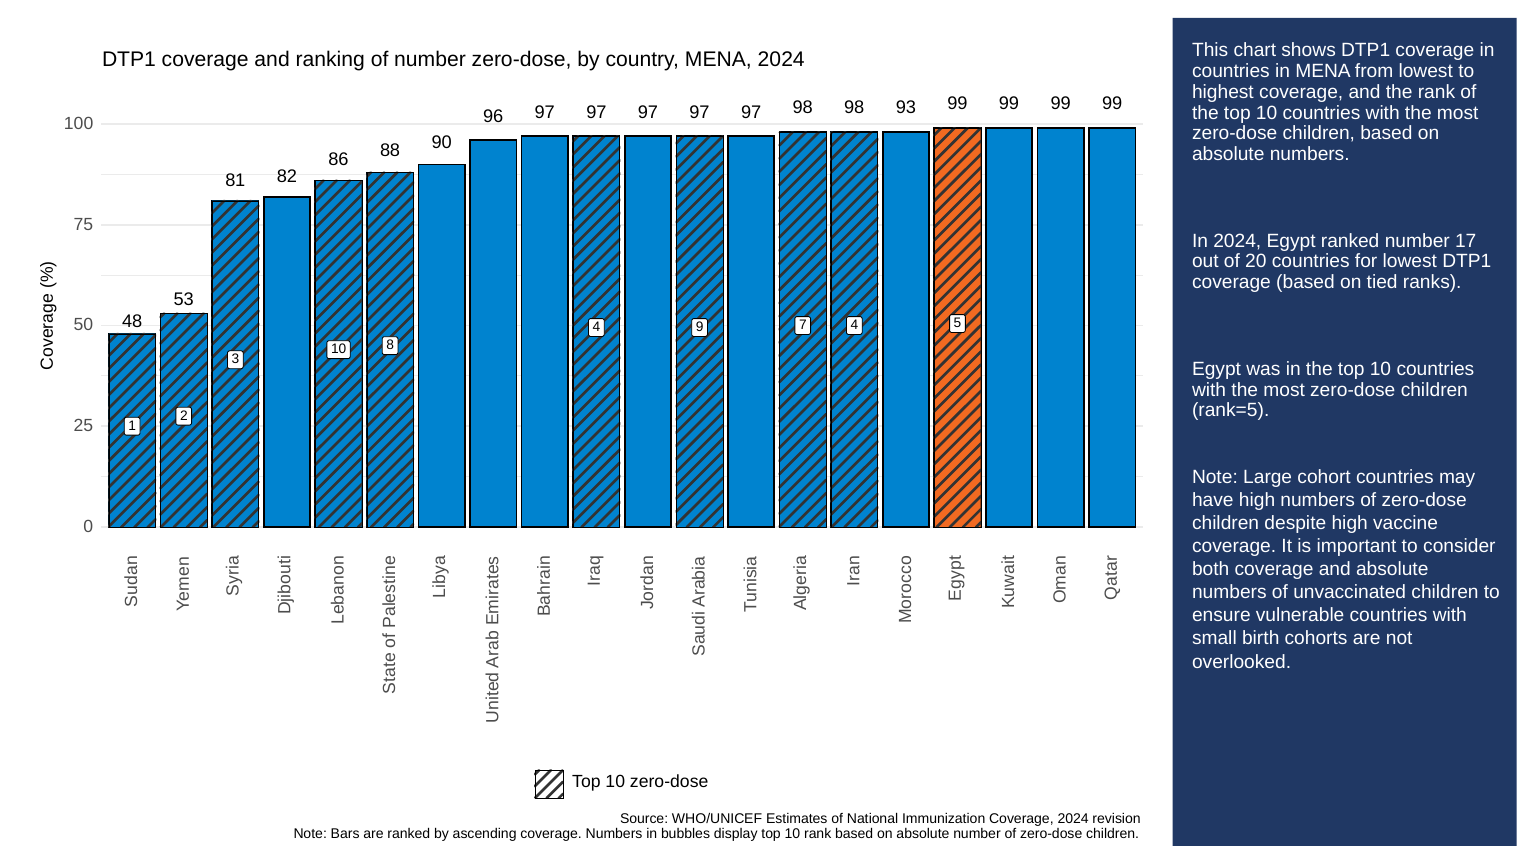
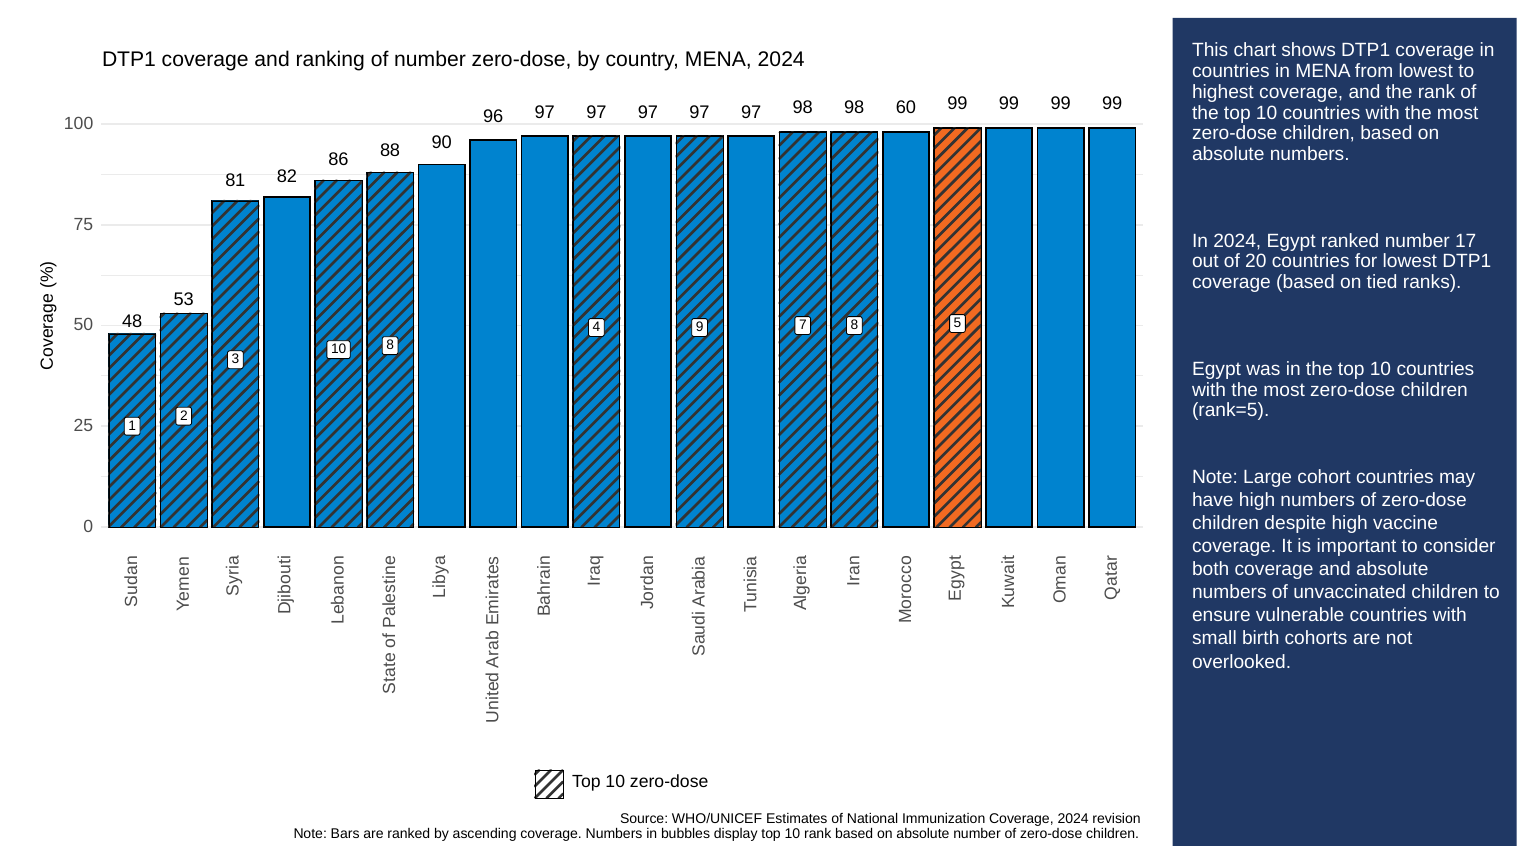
93: 93 -> 60 (906, 108)
9 4: 4 -> 8 (854, 325)
